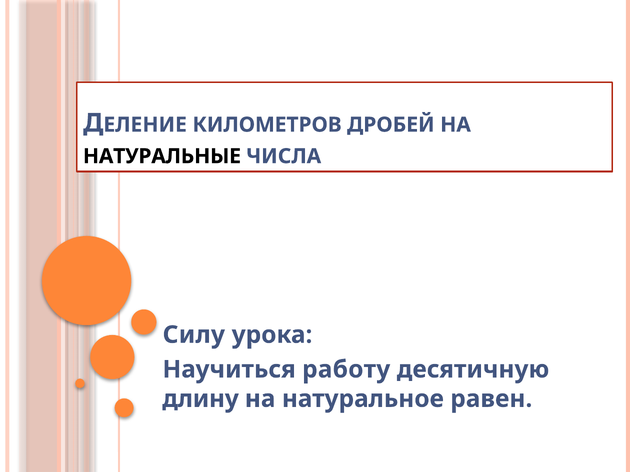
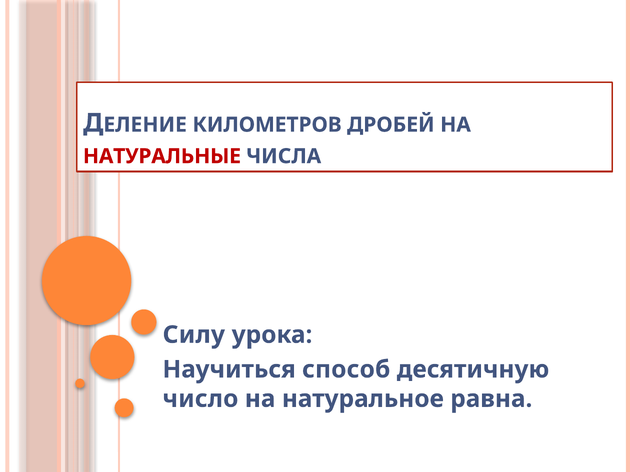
НАТУРАЛЬНЫЕ colour: black -> red (162, 156)
работу: работу -> способ (346, 370)
длину: длину -> число (200, 399)
равен: равен -> равна (491, 399)
